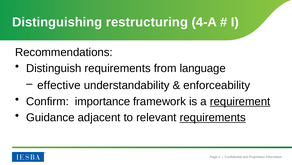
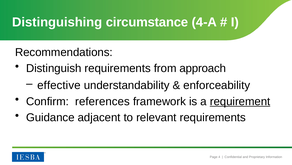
restructuring: restructuring -> circumstance (147, 22)
language: language -> approach (203, 68)
importance: importance -> references (102, 101)
requirements underline: present -> none (213, 117)
